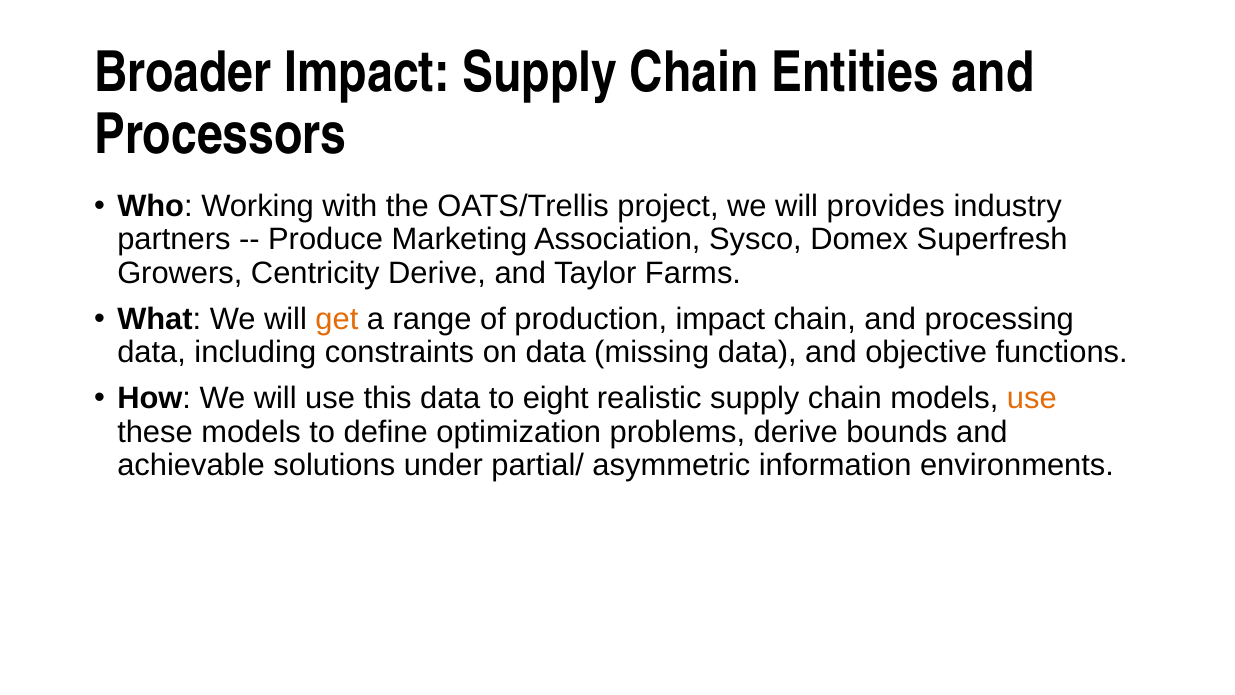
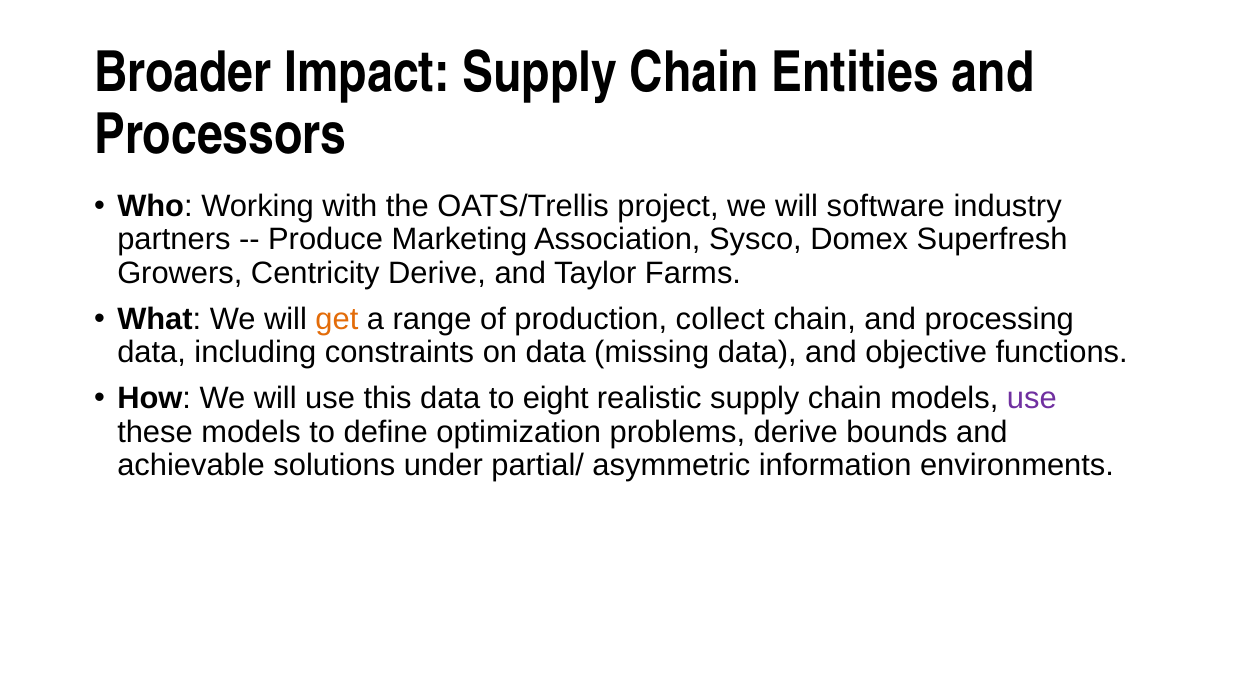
provides: provides -> software (886, 206)
production impact: impact -> collect (720, 319)
use colour: orange -> purple (1032, 398)
